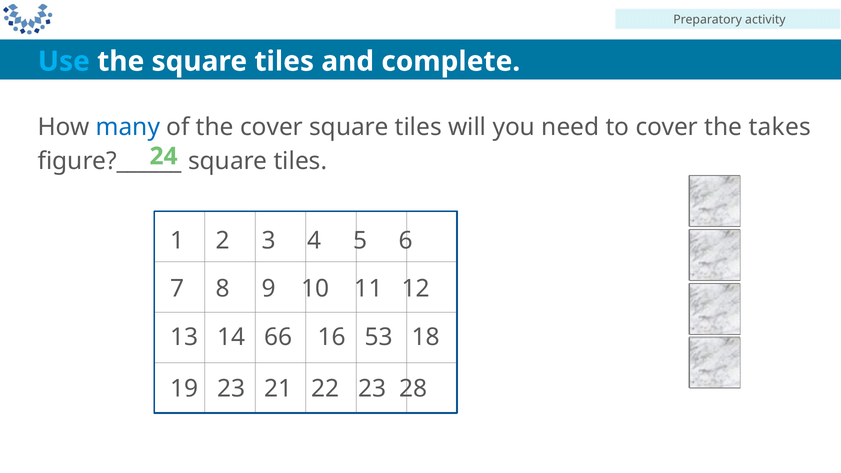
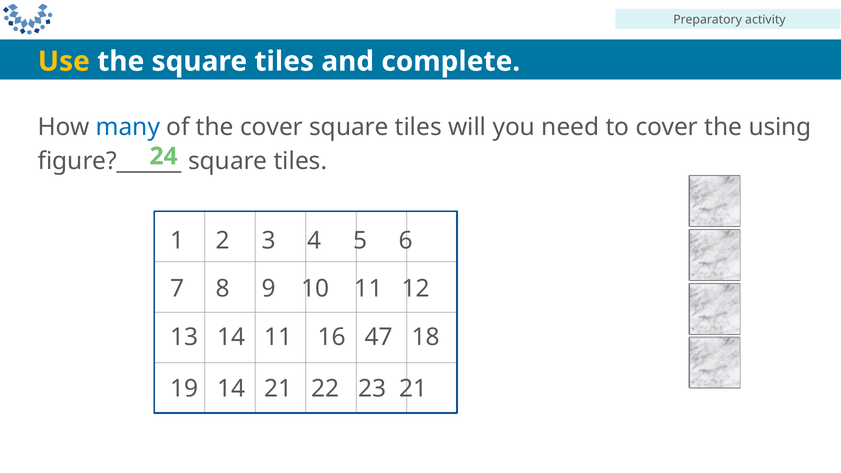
Use colour: light blue -> yellow (64, 61)
takes: takes -> using (780, 127)
14 66: 66 -> 11 (278, 337)
53: 53 -> 47 (379, 337)
19 23: 23 -> 14 (231, 389)
23 28: 28 -> 21 (413, 389)
